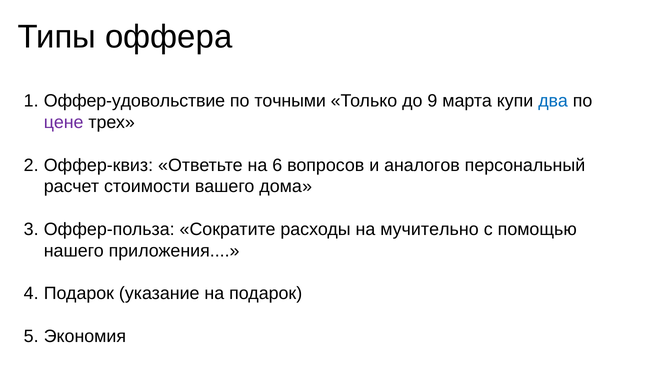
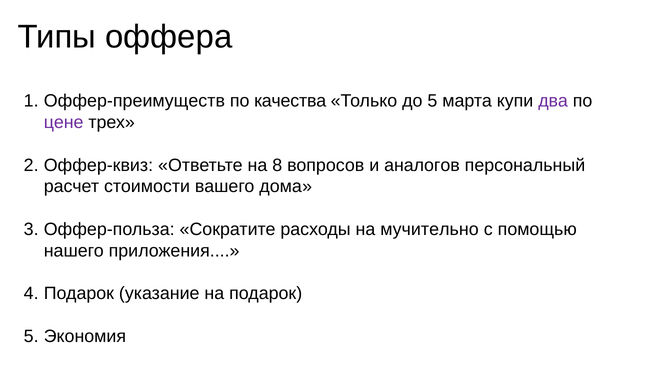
Оффер-удовольствие: Оффер-удовольствие -> Оффер-преимуществ (134, 101)
точными: точными -> качества (290, 101)
до 9: 9 -> 5 (432, 101)
два colour: blue -> purple (553, 101)
6: 6 -> 8 (277, 165)
